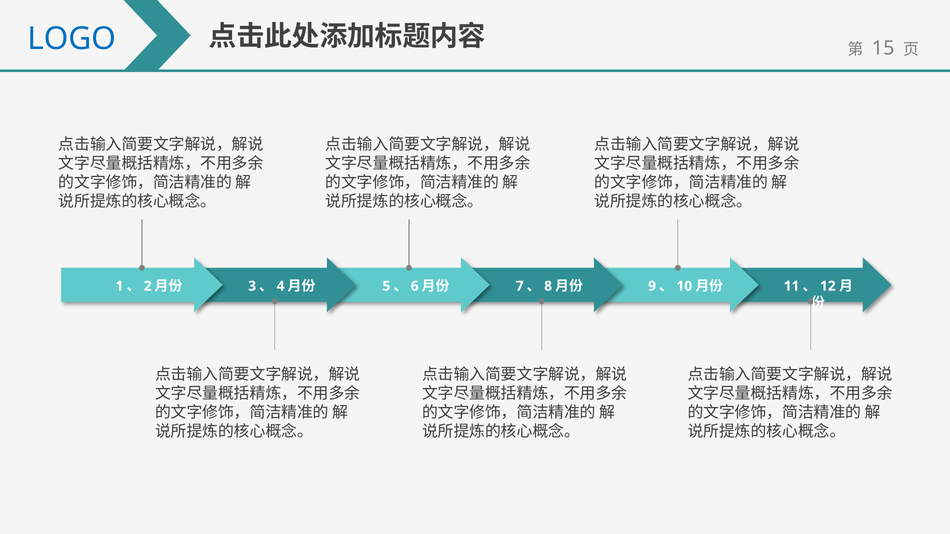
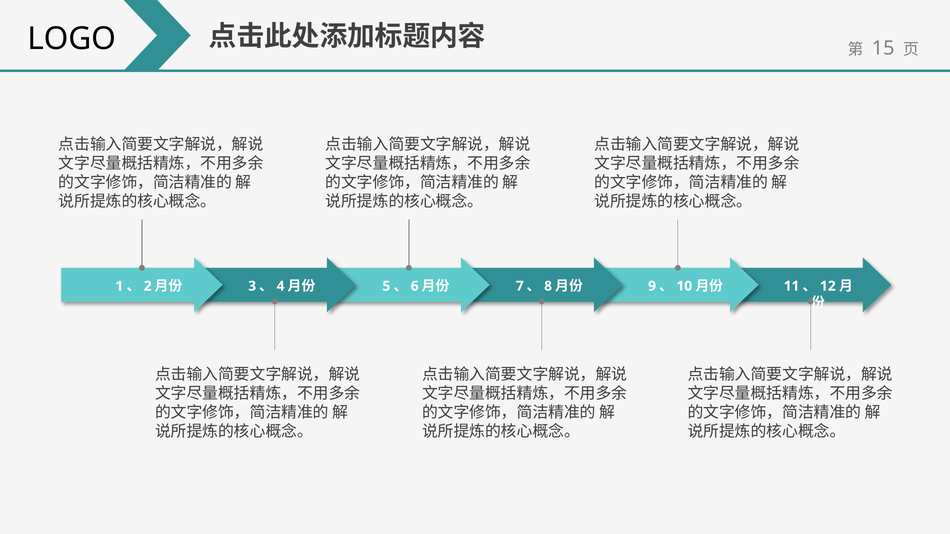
LOGO colour: blue -> black (72, 39)
